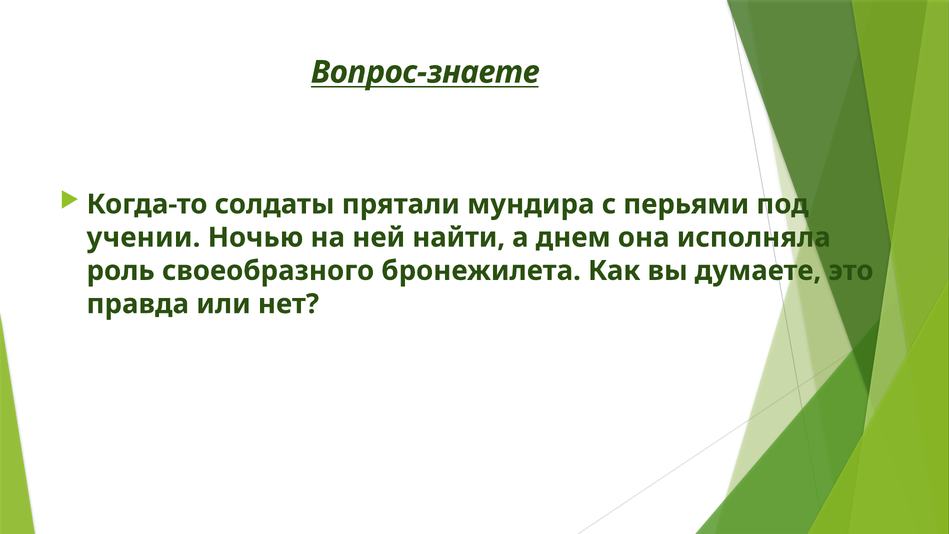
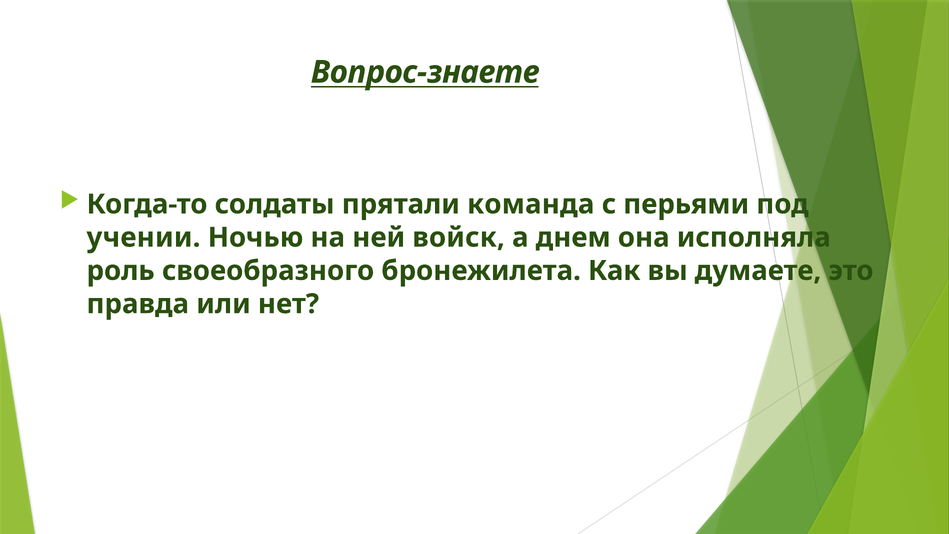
мундира: мундира -> команда (531, 204)
найти: найти -> войск (459, 237)
